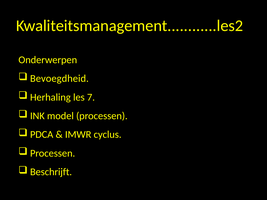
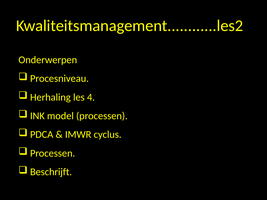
Bevoegdheid: Bevoegdheid -> Procesniveau (59, 79)
7: 7 -> 4 (91, 97)
